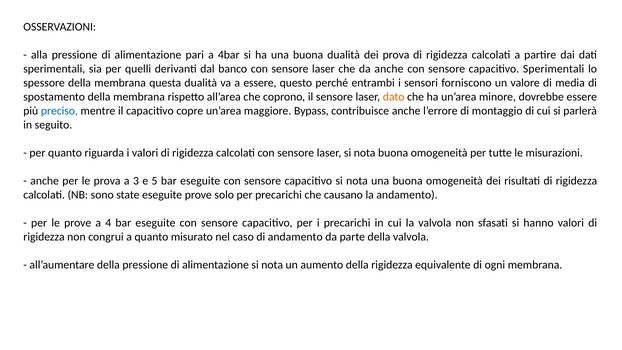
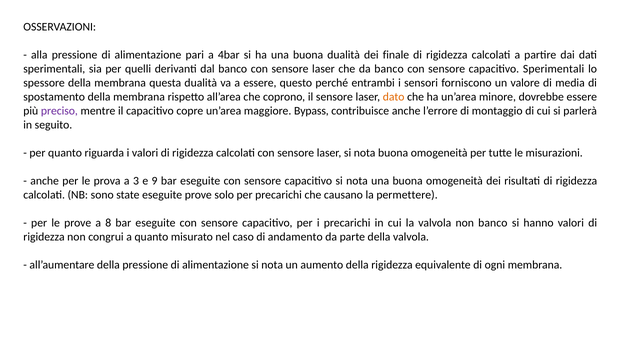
dei prova: prova -> finale (396, 55)
da anche: anche -> banco (389, 69)
preciso colour: blue -> purple (59, 111)
5: 5 -> 9 (155, 181)
la andamento: andamento -> permettere (407, 195)
4: 4 -> 8 (108, 223)
non sfasati: sfasati -> banco (493, 223)
